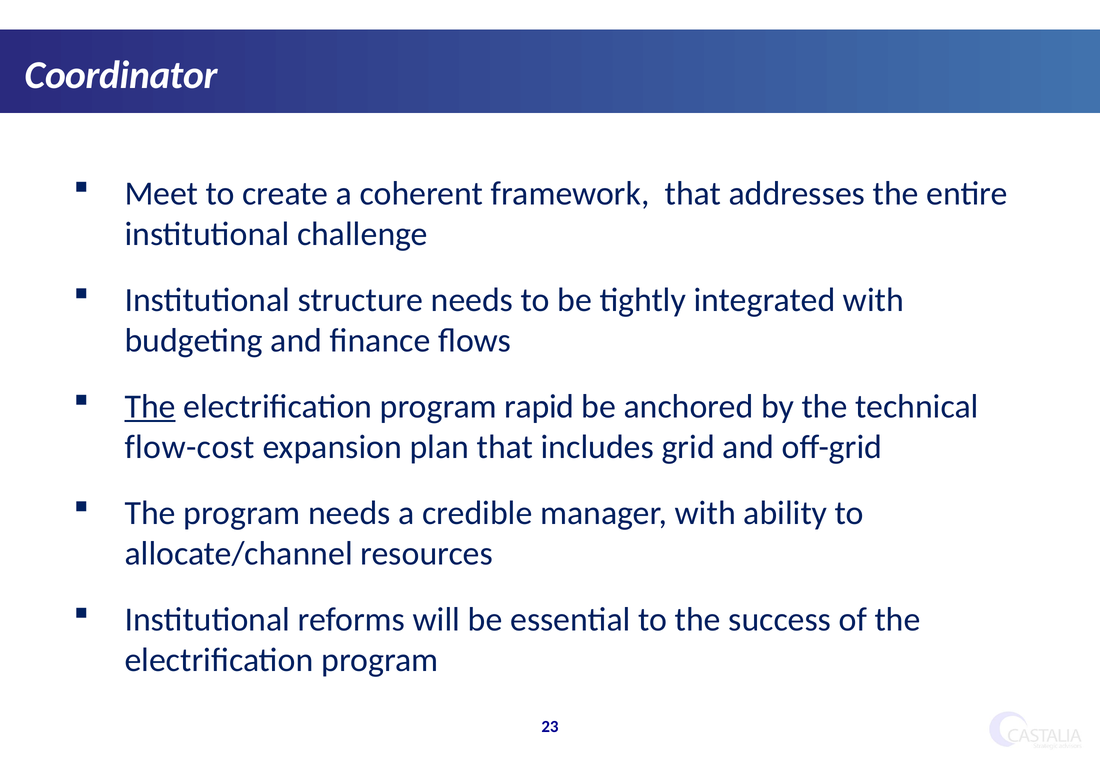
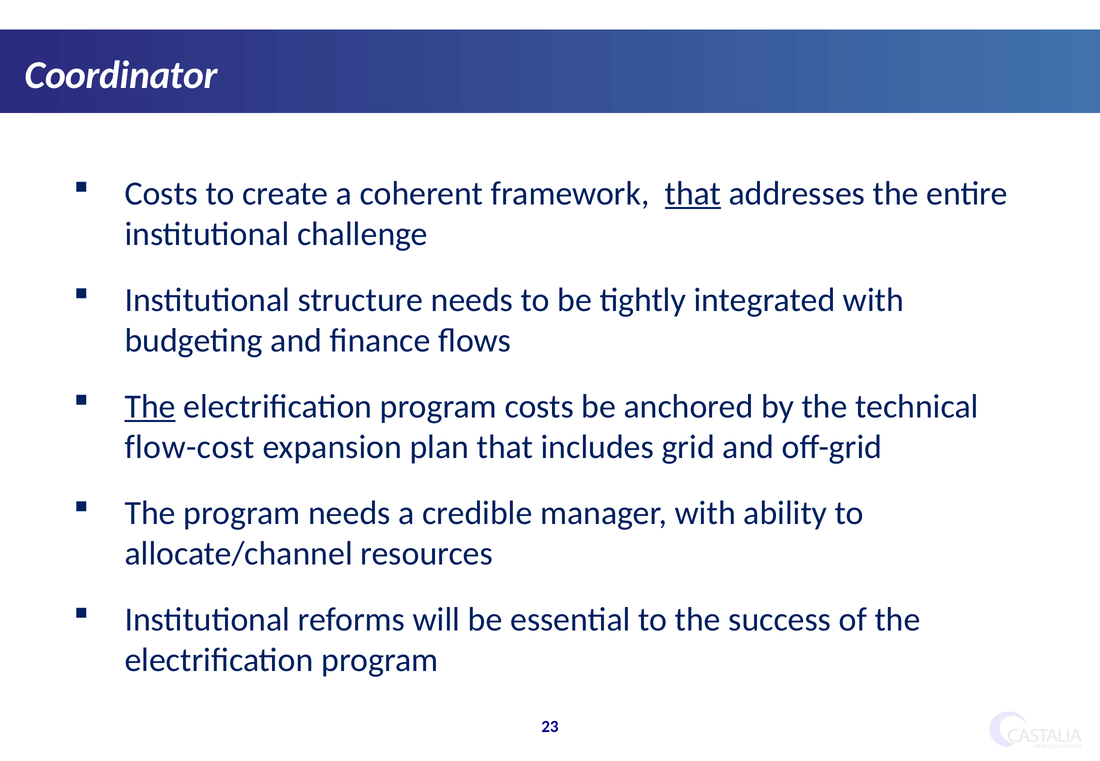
Meet: Meet -> Costs (161, 194)
that underline: none -> present (693, 194)
program rapid: rapid -> costs (539, 407)
